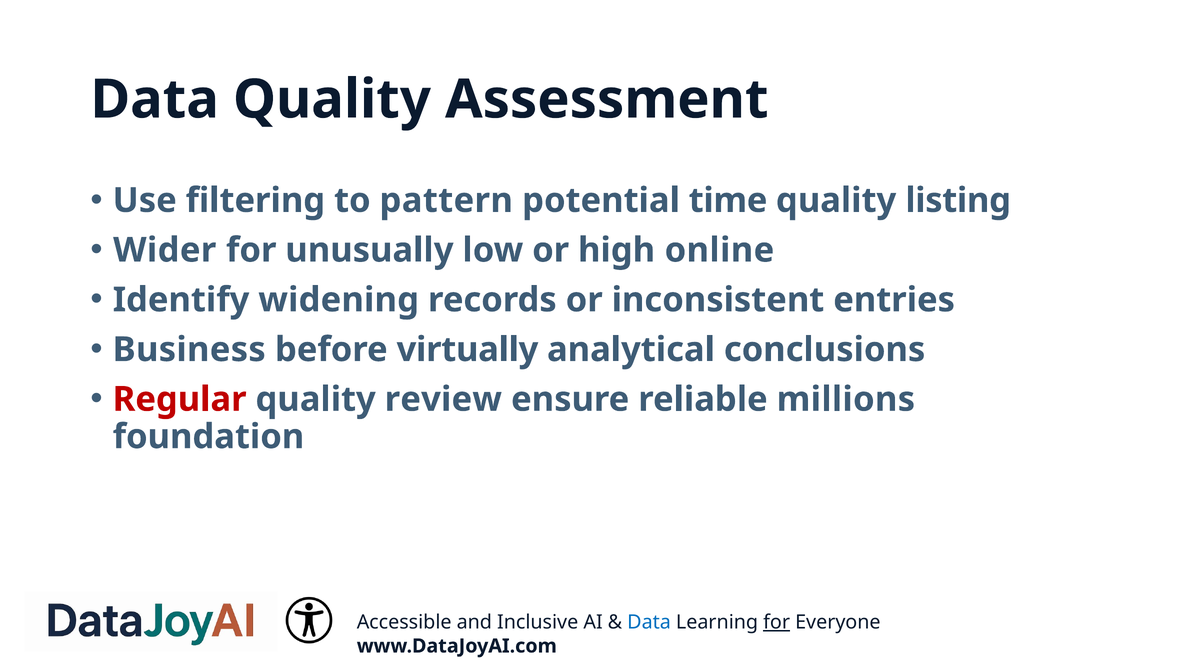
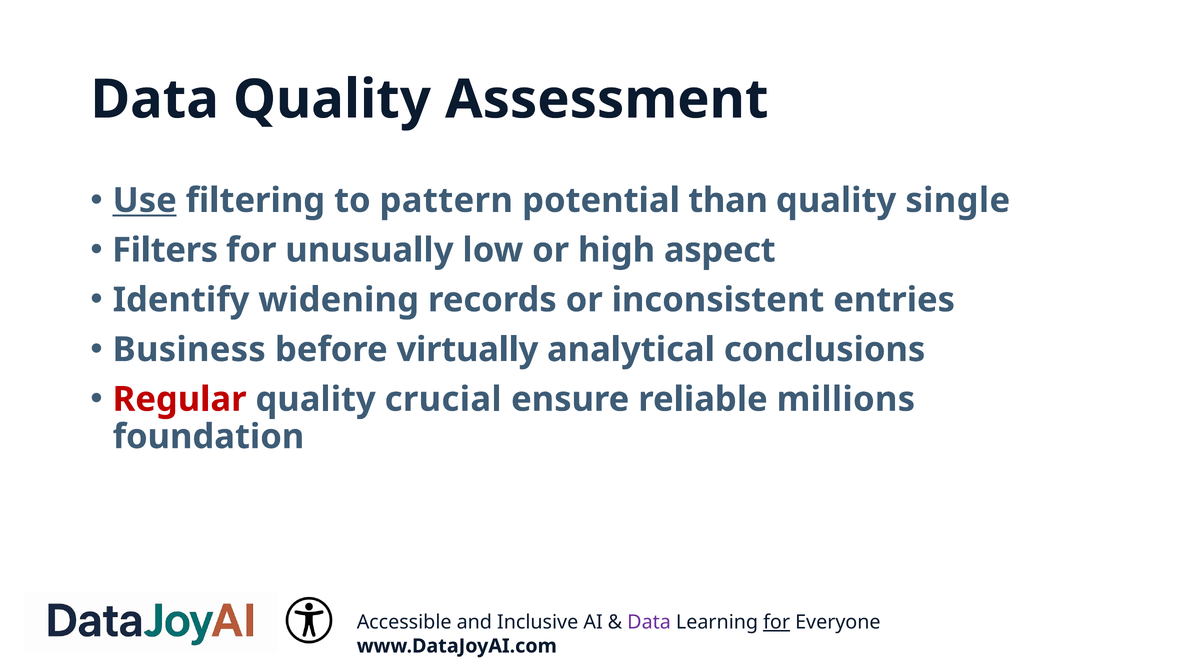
Use underline: none -> present (145, 201)
time: time -> than (728, 201)
listing: listing -> single (958, 201)
Wider: Wider -> Filters (165, 250)
online: online -> aspect (720, 250)
review: review -> crucial (443, 399)
Data colour: blue -> purple (649, 622)
